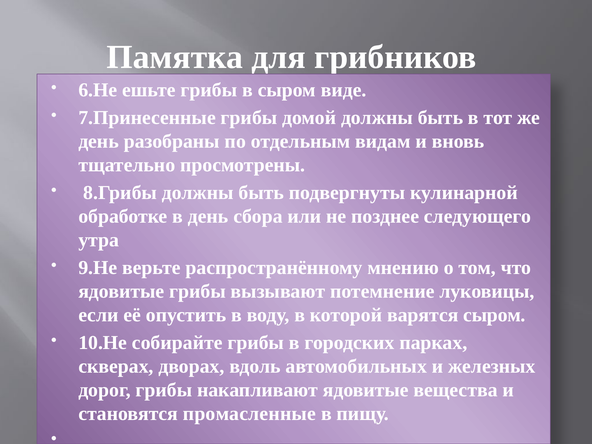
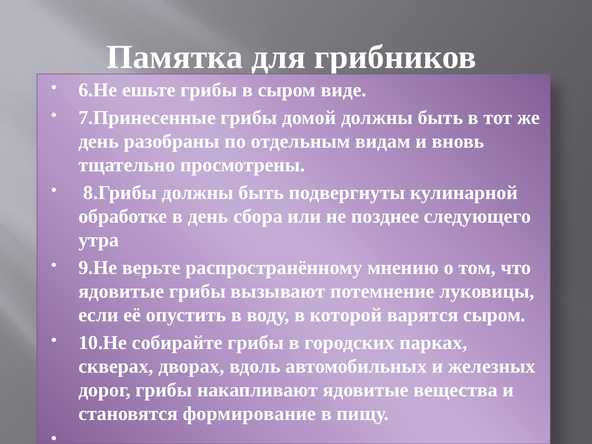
промасленные: промасленные -> формирование (249, 414)
